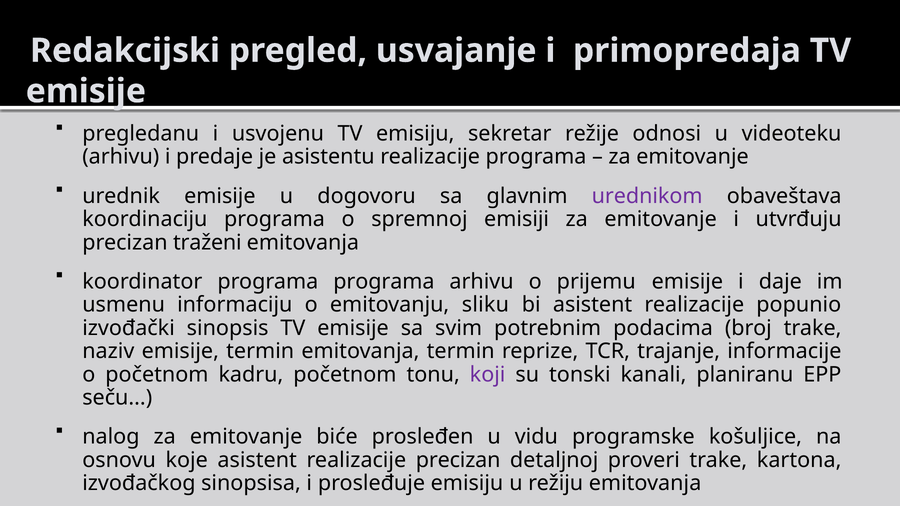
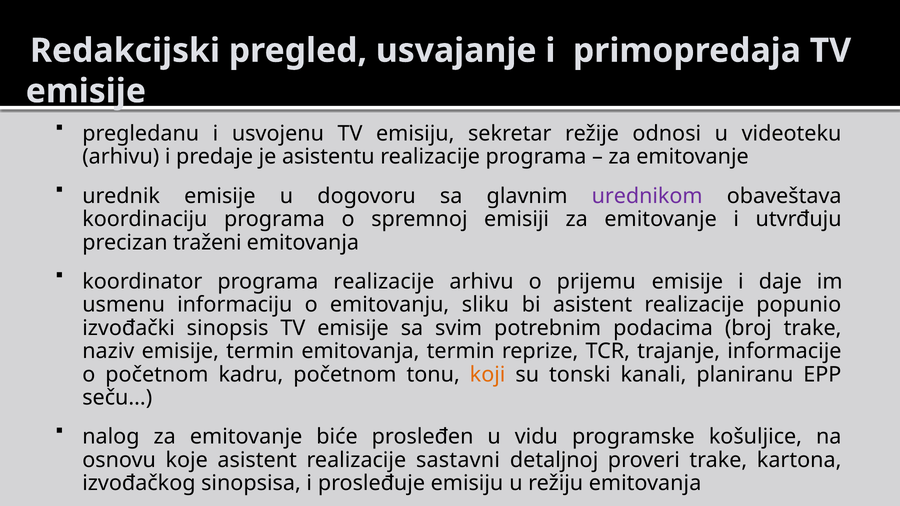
programa programa: programa -> realizacije (384, 282)
koji colour: purple -> orange (488, 375)
realizacije precizan: precizan -> sastavni (458, 460)
